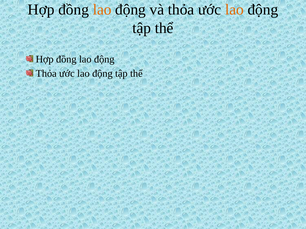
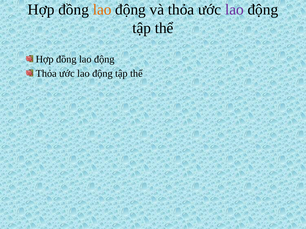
lao colour: orange -> purple (234, 10)
